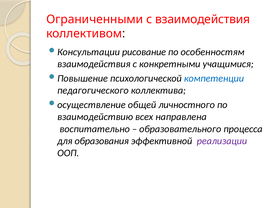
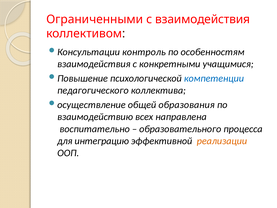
рисование: рисование -> контроль (144, 52)
личностного: личностного -> образования (187, 105)
образования: образования -> интеграцию (102, 141)
реализации colour: purple -> orange (222, 141)
